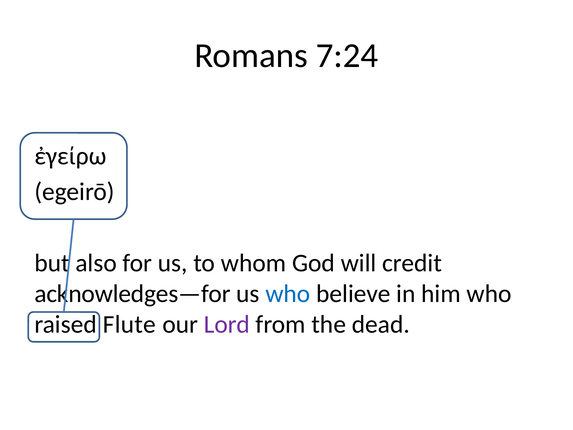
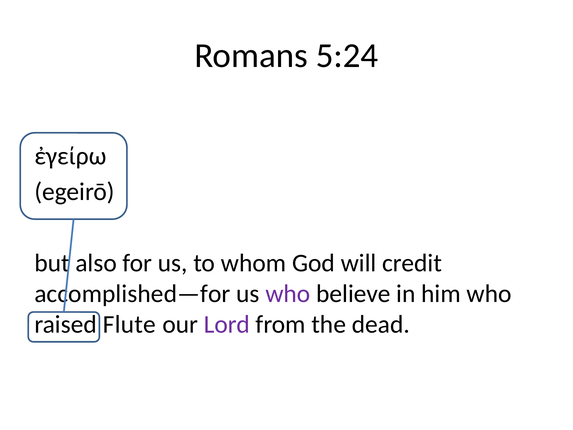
7:24: 7:24 -> 5:24 (347, 55)
acknowledges—for: acknowledges—for -> accomplished—for (132, 294)
who colour: blue -> purple (288, 294)
